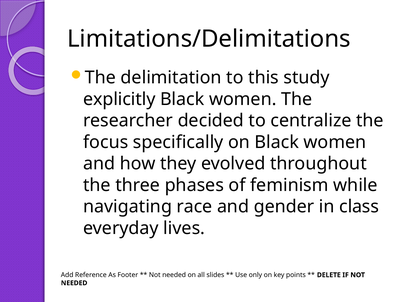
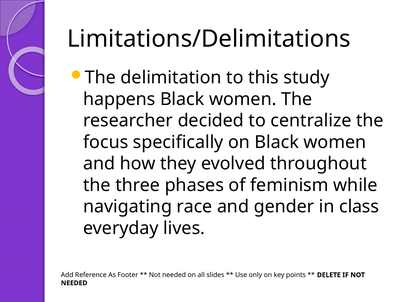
explicitly: explicitly -> happens (119, 99)
